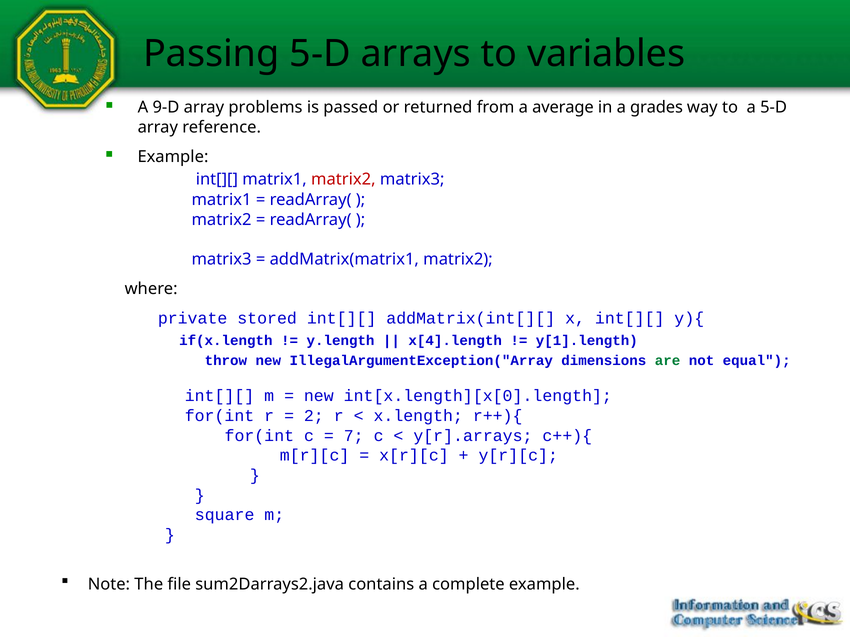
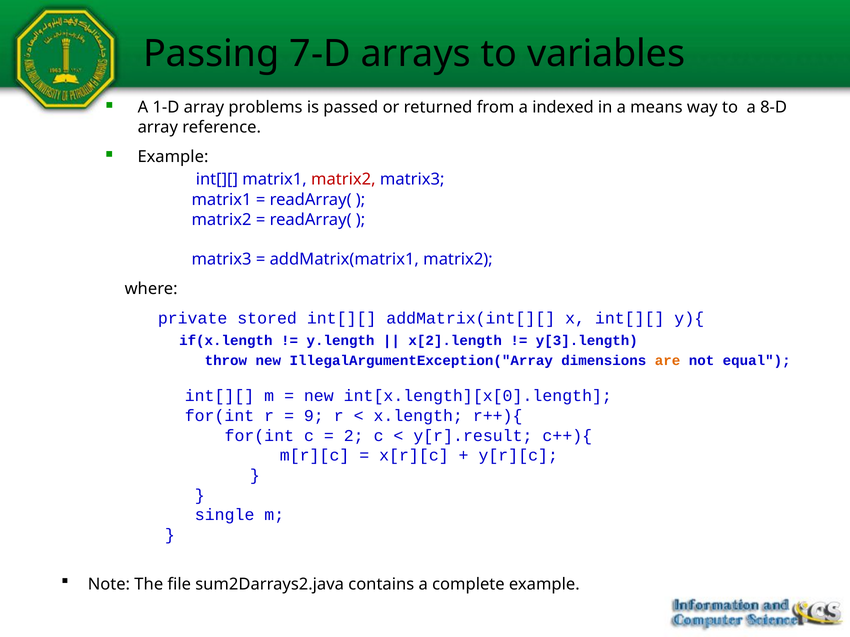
Passing 5-D: 5-D -> 7-D (320, 54)
9-D: 9-D -> 1-D (166, 107)
average: average -> indexed (563, 107)
grades: grades -> means (656, 107)
a 5-D: 5-D -> 8-D (774, 107)
x[4].length: x[4].length -> x[2].length (455, 341)
y[1].length: y[1].length -> y[3].length (587, 341)
are colour: green -> orange (668, 361)
2: 2 -> 9 (314, 416)
7: 7 -> 2 (354, 436)
y[r].arrays: y[r].arrays -> y[r].result (473, 436)
square: square -> single (225, 515)
